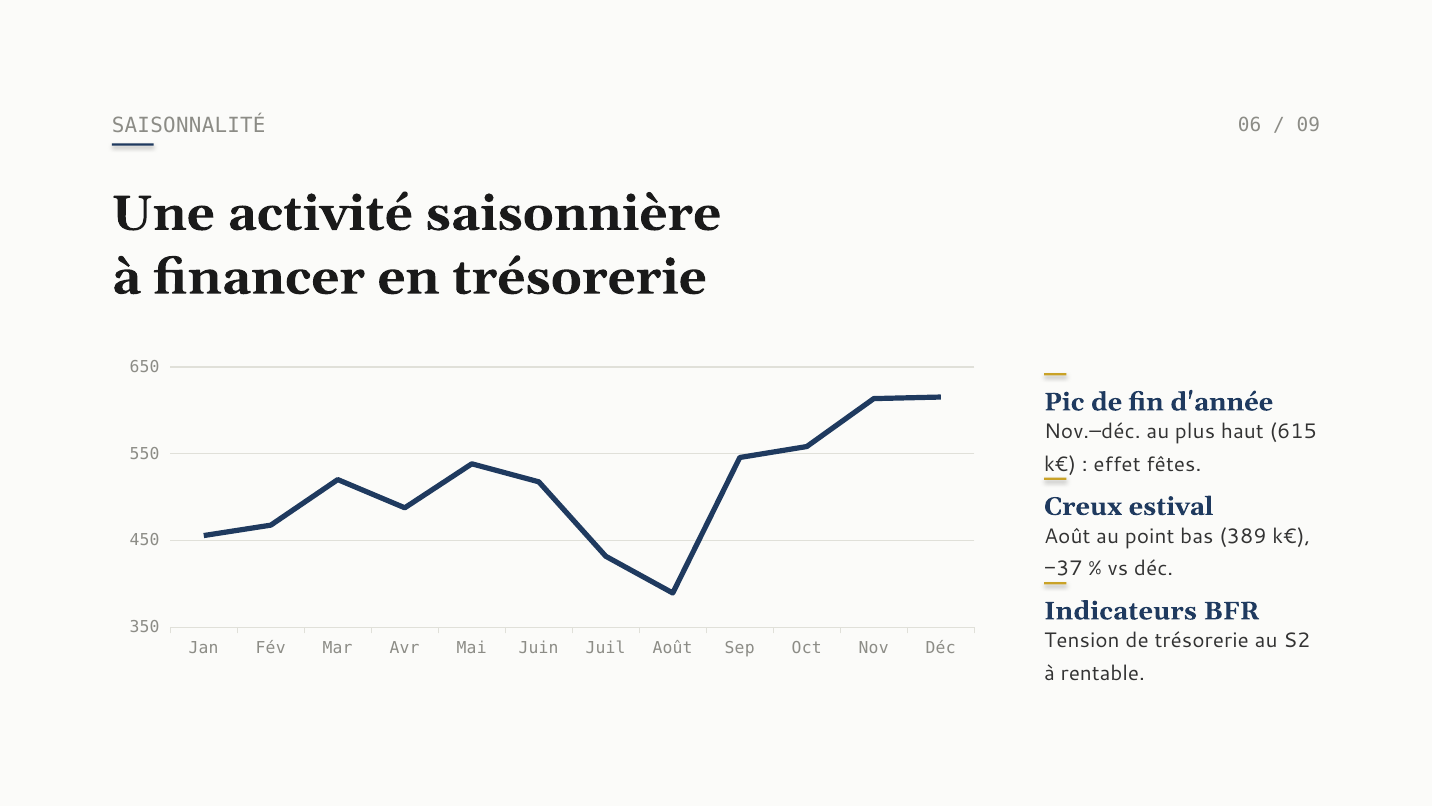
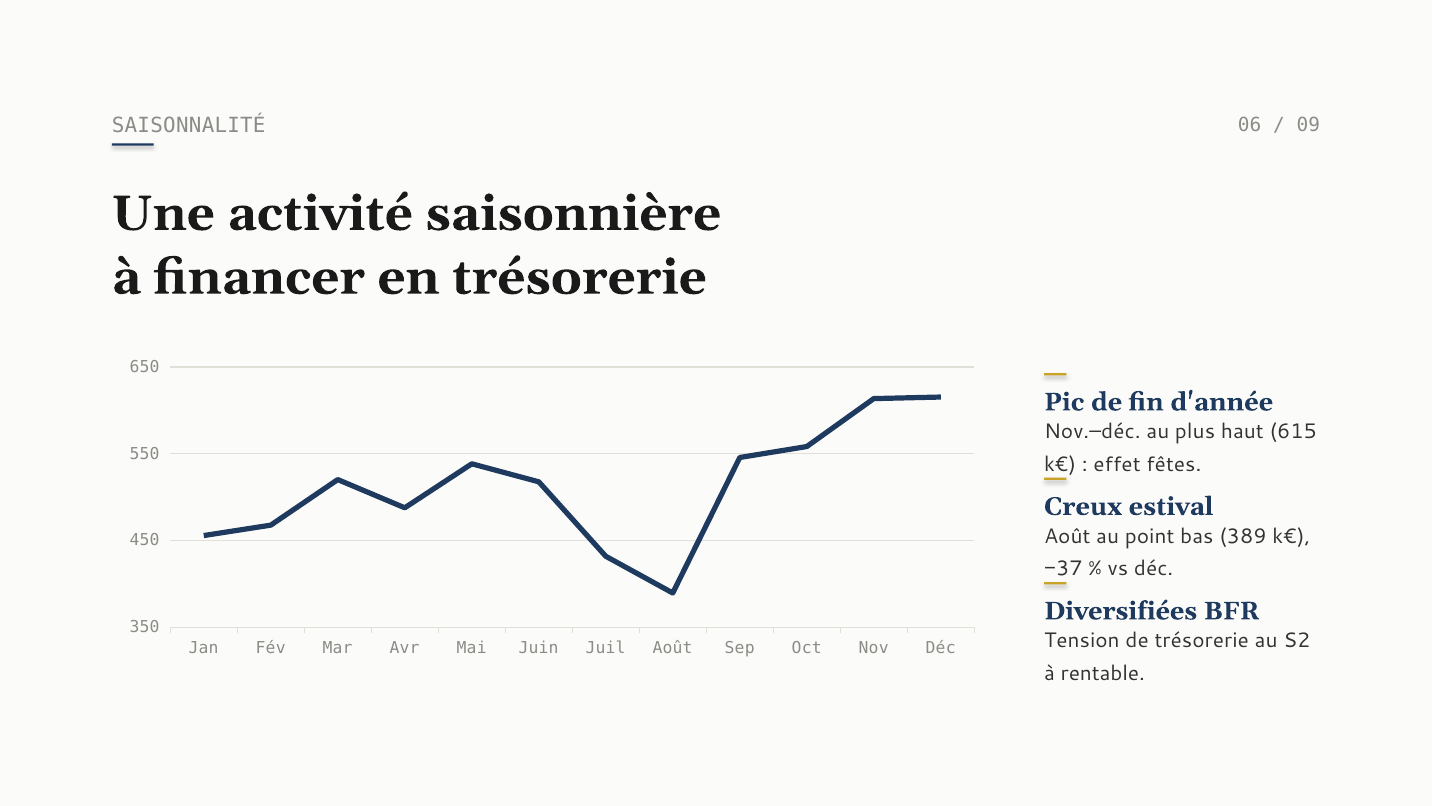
Indicateurs: Indicateurs -> Diversifiées (1121, 611)
